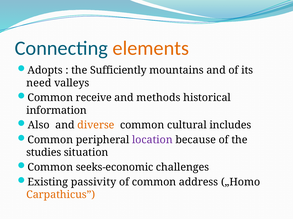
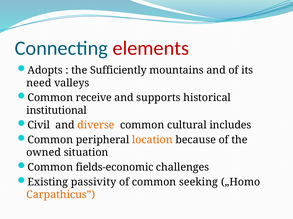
elements colour: orange -> red (151, 48)
methods: methods -> supports (158, 98)
information: information -> institutional (57, 111)
Also: Also -> Civil (39, 126)
location colour: purple -> orange (152, 140)
studies: studies -> owned (44, 153)
seeks-economic: seeks-economic -> fields-economic (115, 168)
address: address -> seeking (198, 183)
